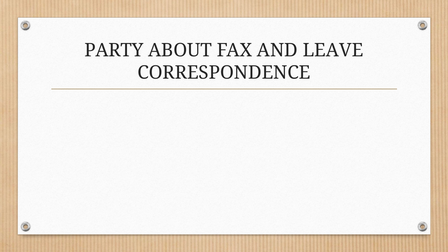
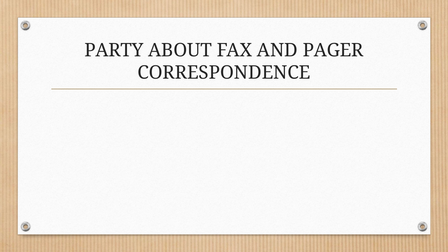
LEAVE: LEAVE -> PAGER (333, 50)
